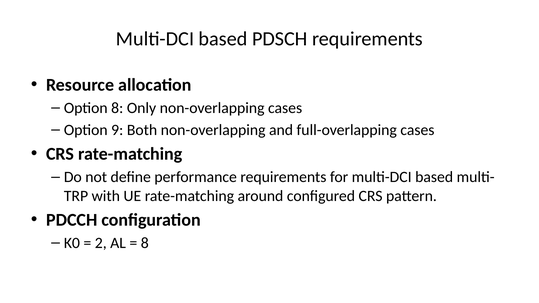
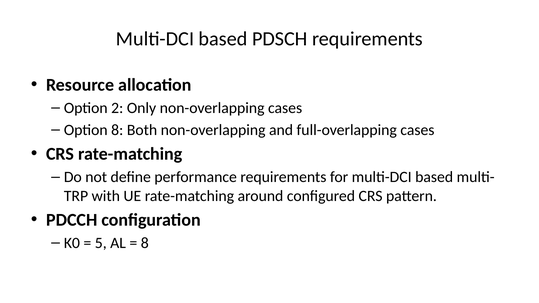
Option 8: 8 -> 2 (117, 108)
Option 9: 9 -> 8 (117, 130)
2: 2 -> 5 (101, 243)
